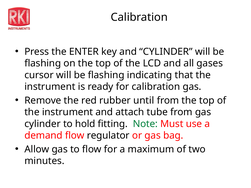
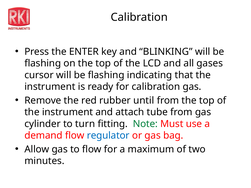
and CYLINDER: CYLINDER -> BLINKING (166, 52)
hold: hold -> turn (85, 124)
regulator colour: black -> blue (108, 136)
